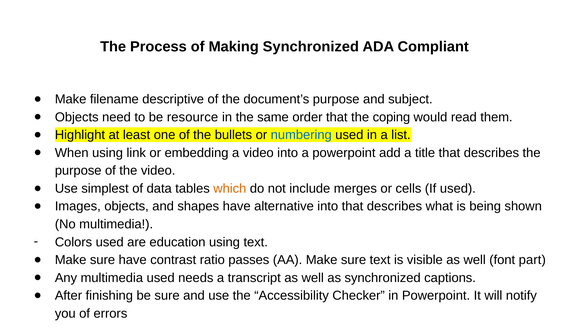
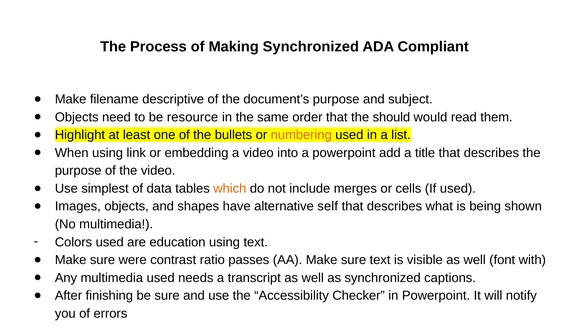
coping: coping -> should (391, 117)
numbering colour: blue -> orange (301, 135)
alternative into: into -> self (328, 206)
sure have: have -> were (133, 260)
part: part -> with (532, 260)
